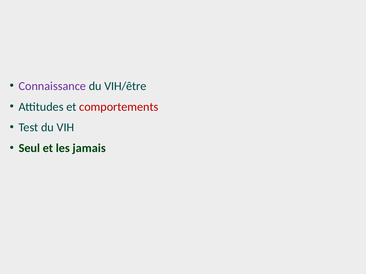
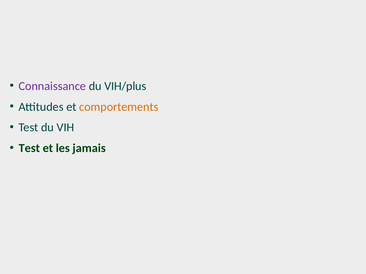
VIH/être: VIH/être -> VIH/plus (125, 86)
comportements colour: red -> orange (119, 107)
Seul: Seul -> Test (29, 148)
